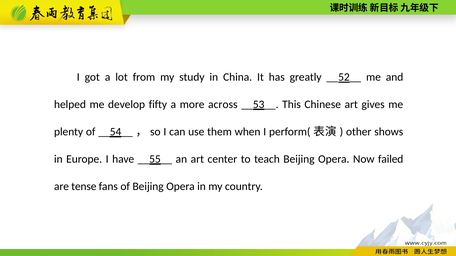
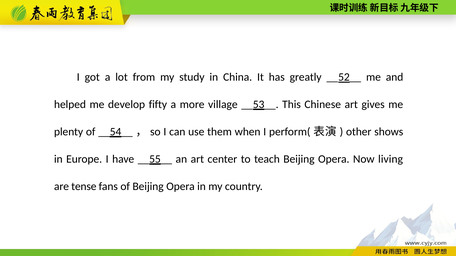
across: across -> village (223, 105)
failed: failed -> living (391, 159)
